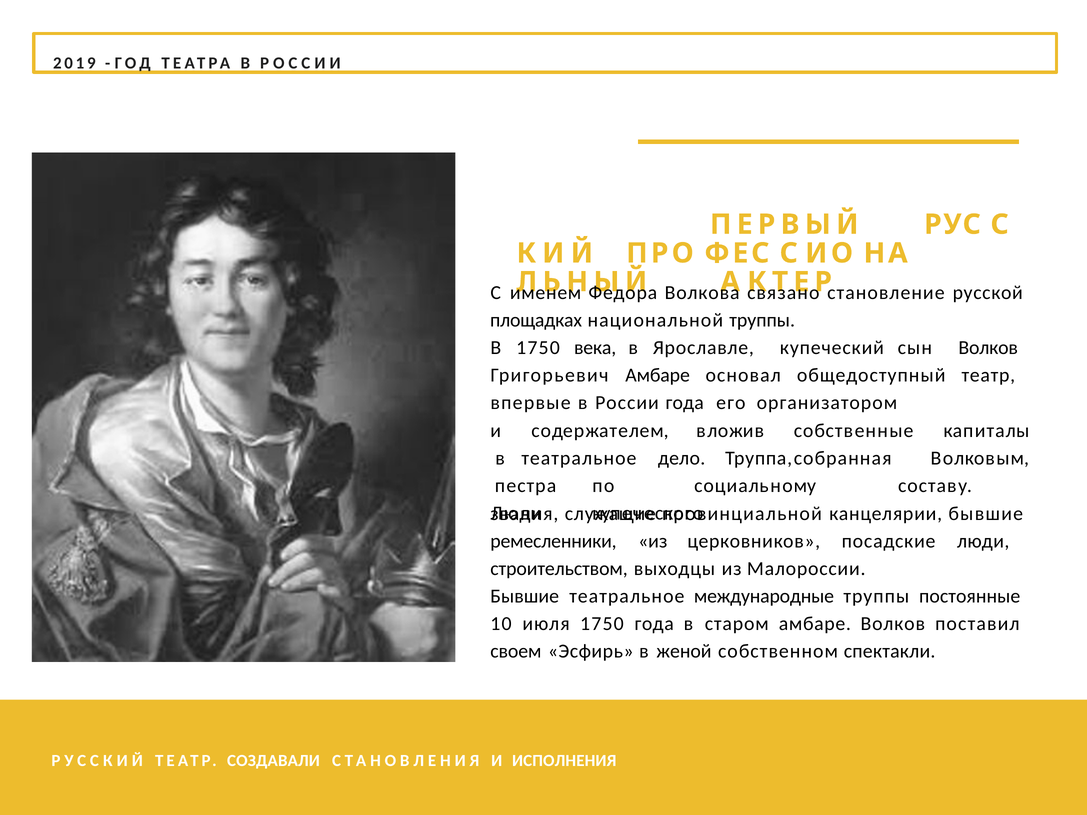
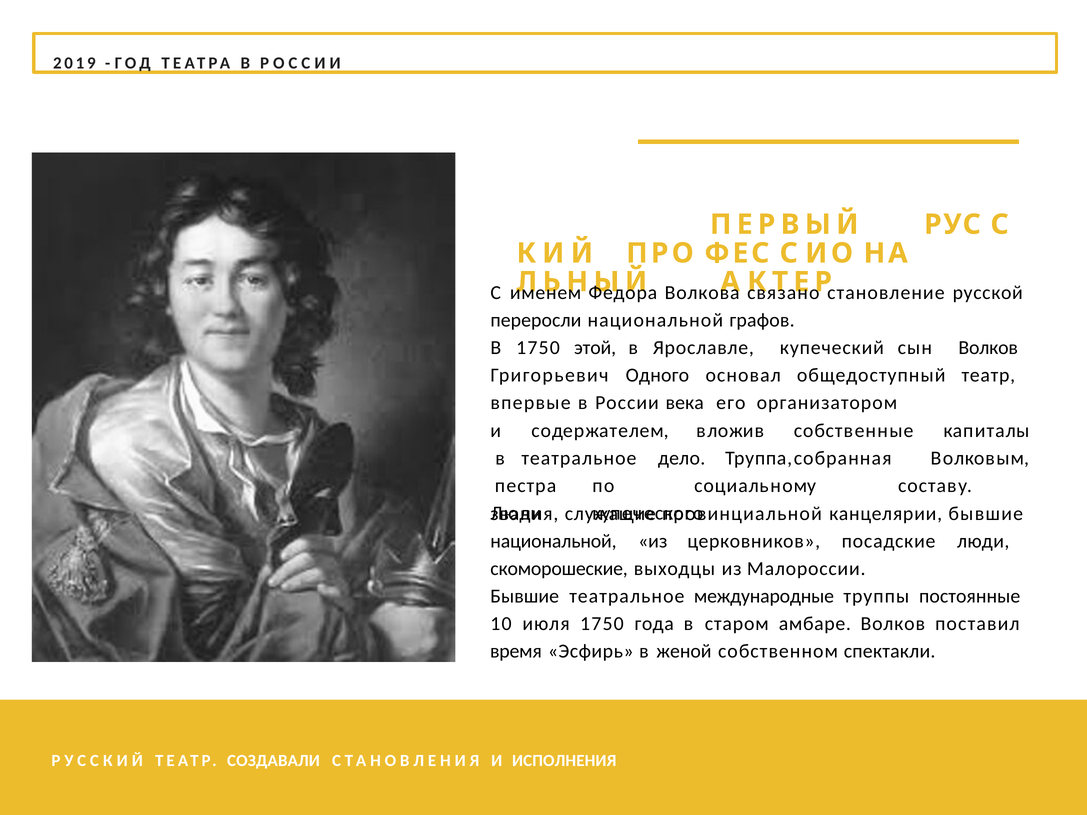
площадках: площадках -> переросли (536, 320)
национальной труппы: труппы -> графов (762, 320)
века: века -> этой (595, 348)
Григорьевич Амбаре: Амбаре -> Одного (657, 375)
России года: года -> века (685, 403)
ремесленники: ремесленники -> национальной (553, 541)
строительством: строительством -> скоморошеские (559, 569)
своем: своем -> время (516, 651)
